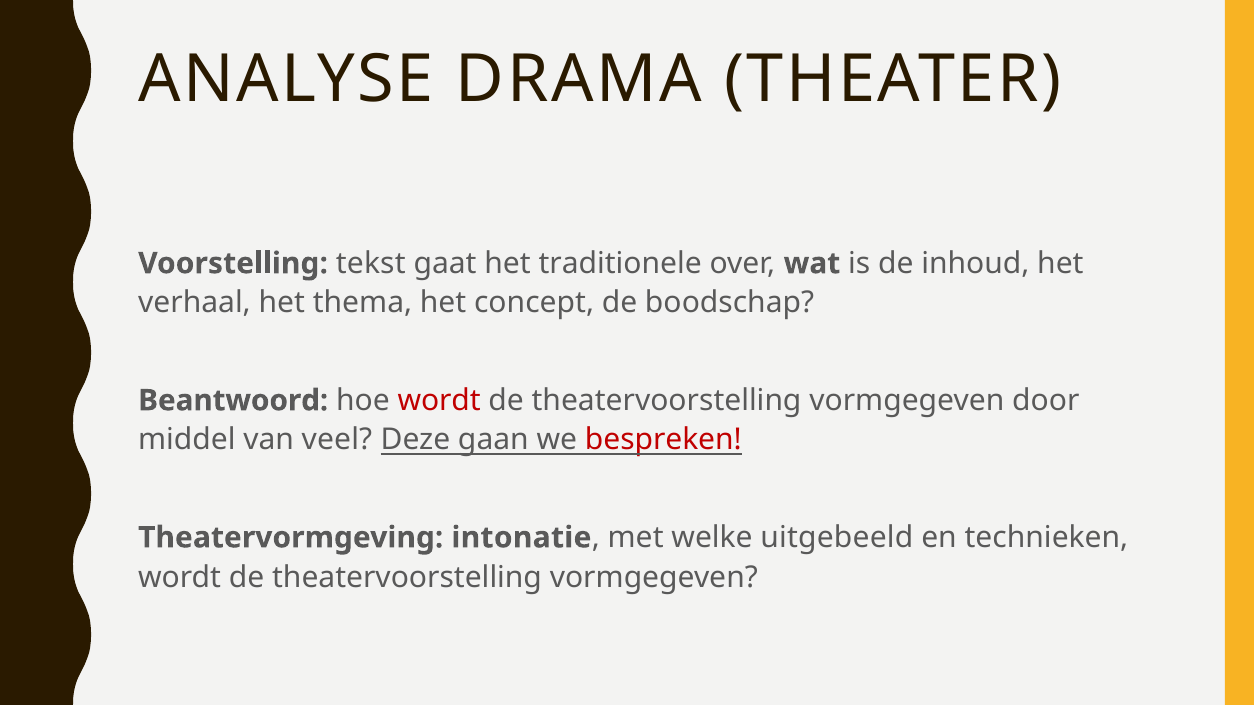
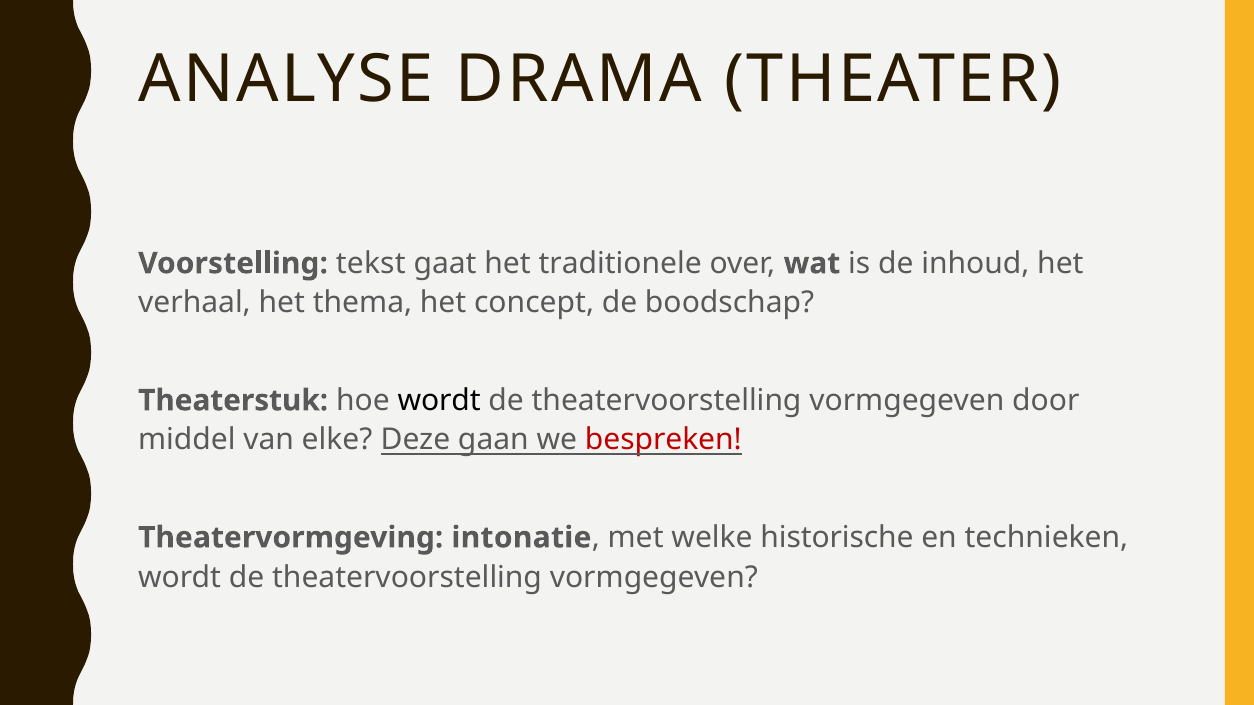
Beantwoord: Beantwoord -> Theaterstuk (233, 401)
wordt colour: red -> black (439, 401)
veel: veel -> elke (337, 440)
uitgebeeld: uitgebeeld -> historische (837, 538)
